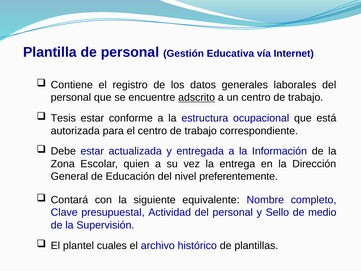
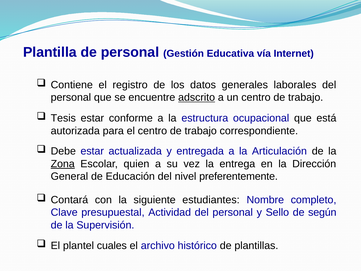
Información: Información -> Articulación (279, 151)
Zona underline: none -> present (63, 164)
equivalente: equivalente -> estudiantes (211, 200)
medio: medio -> según (322, 212)
